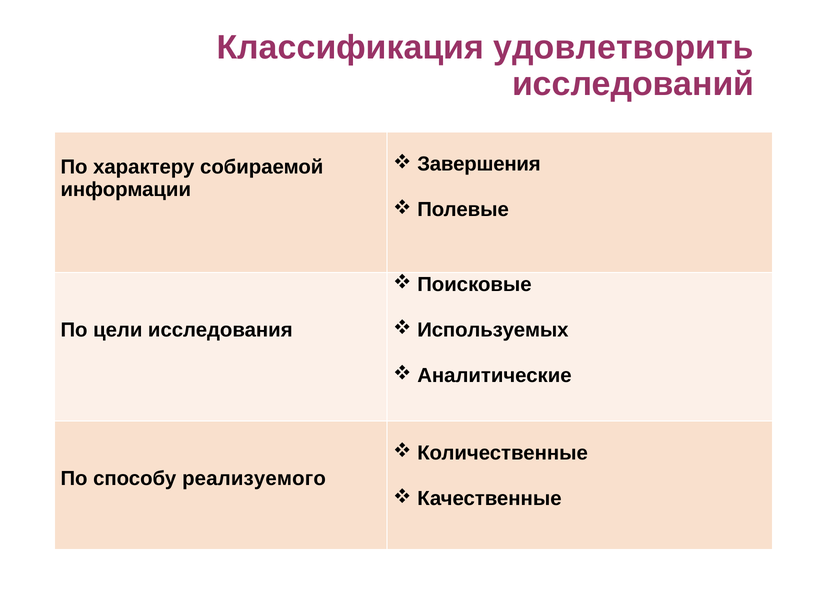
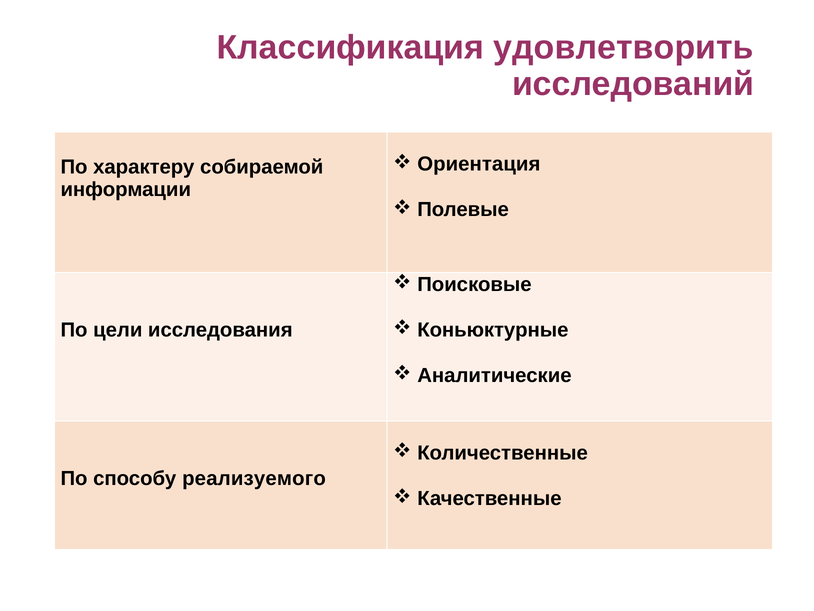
Завершения: Завершения -> Ориентация (479, 164)
Используемых: Используемых -> Коньюктурные (493, 330)
